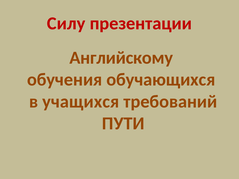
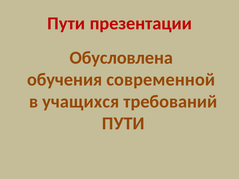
Силу: Силу -> Пути (66, 23)
Английскому: Английскому -> Обусловлена (121, 58)
обучающихся: обучающихся -> современной (161, 80)
